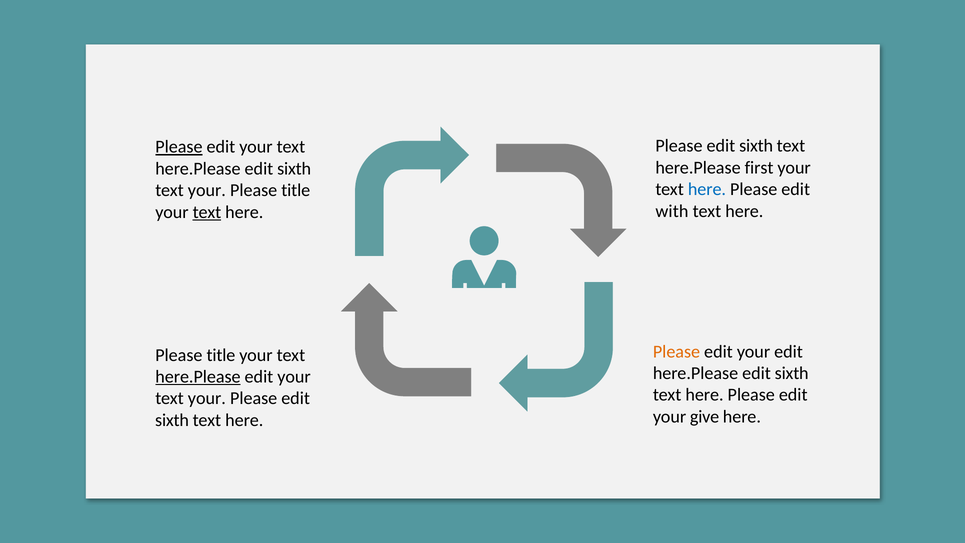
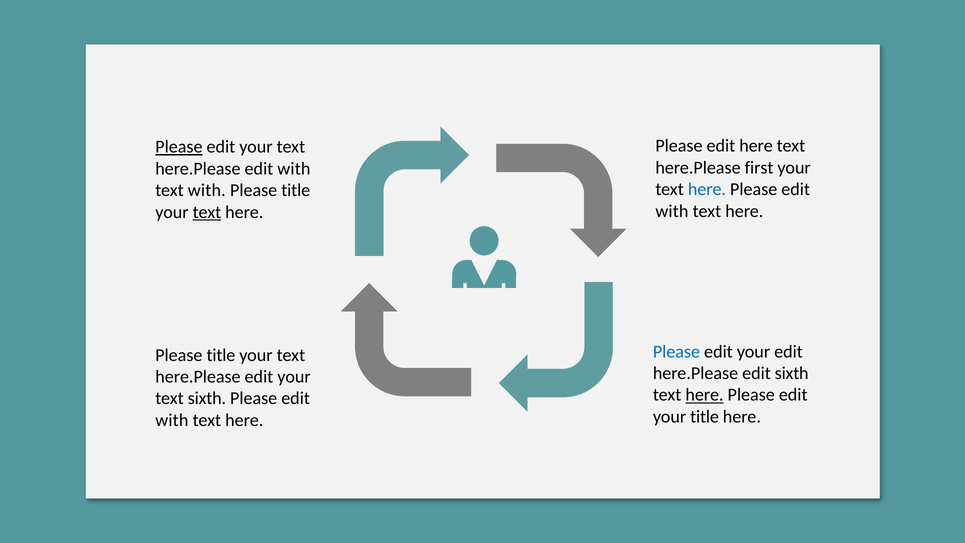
sixth: sixth -> here (756, 146)
sixth: sixth -> with (294, 169)
your: your -> with (207, 190)
Please colour: orange -> blue (676, 351)
here.Please underline: present -> none (198, 377)
here underline: none -> present (705, 395)
your: your -> sixth (207, 398)
your give: give -> title (705, 417)
sixth: sixth -> with (172, 420)
